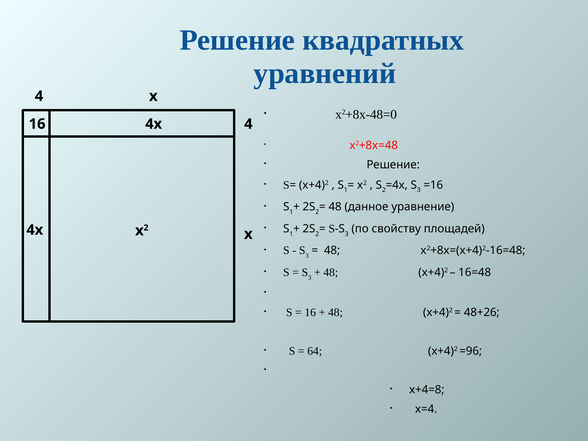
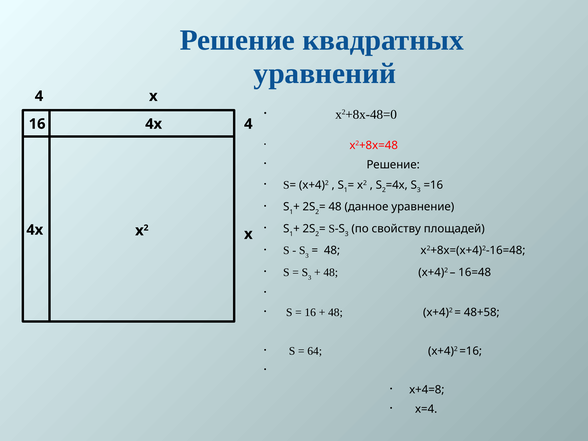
48+26: 48+26 -> 48+58 (482, 312)
x+4)2 =96: =96 -> =16 (471, 351)
